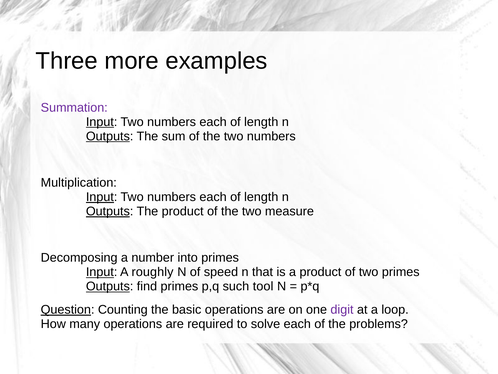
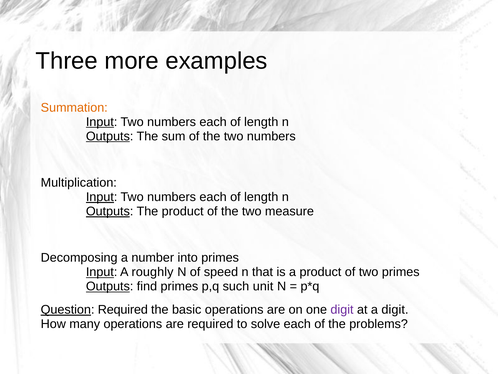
Summation colour: purple -> orange (74, 107)
tool: tool -> unit (263, 286)
Question Counting: Counting -> Required (123, 309)
a loop: loop -> digit (395, 309)
